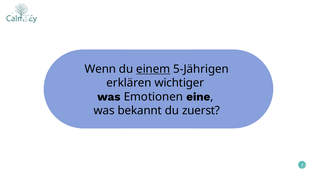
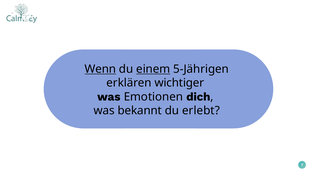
Wenn underline: none -> present (100, 69)
eine: eine -> dich (198, 97)
zuerst: zuerst -> erlebt (201, 111)
